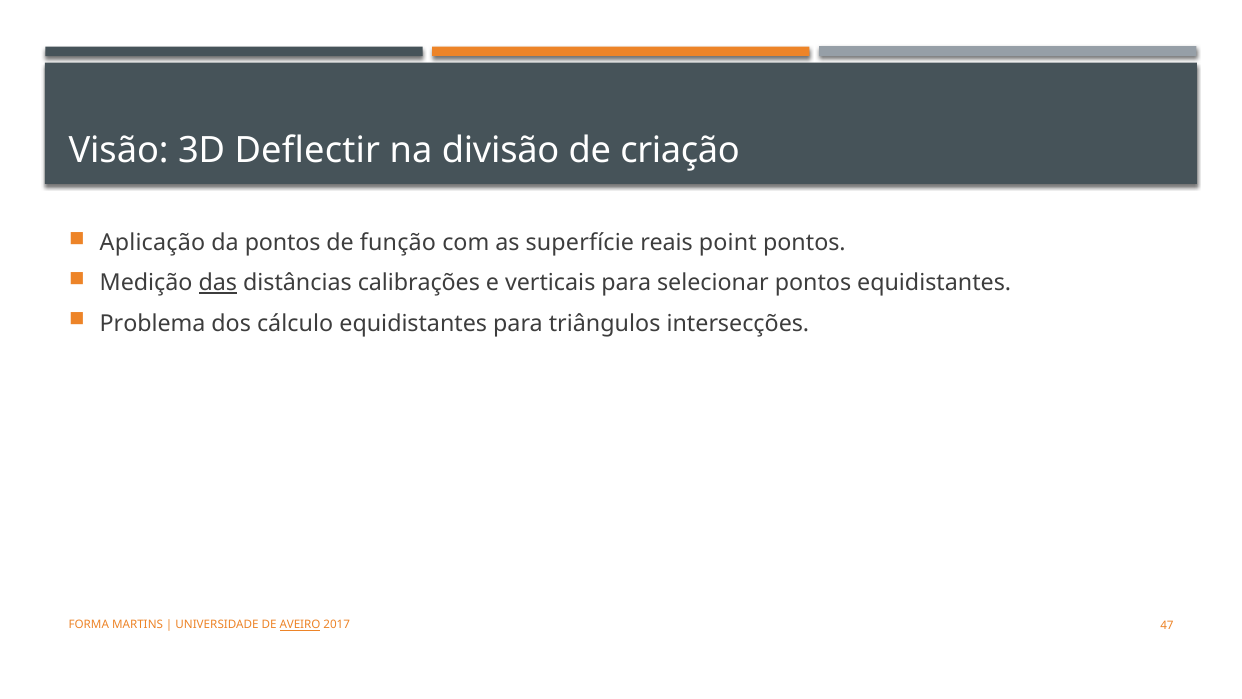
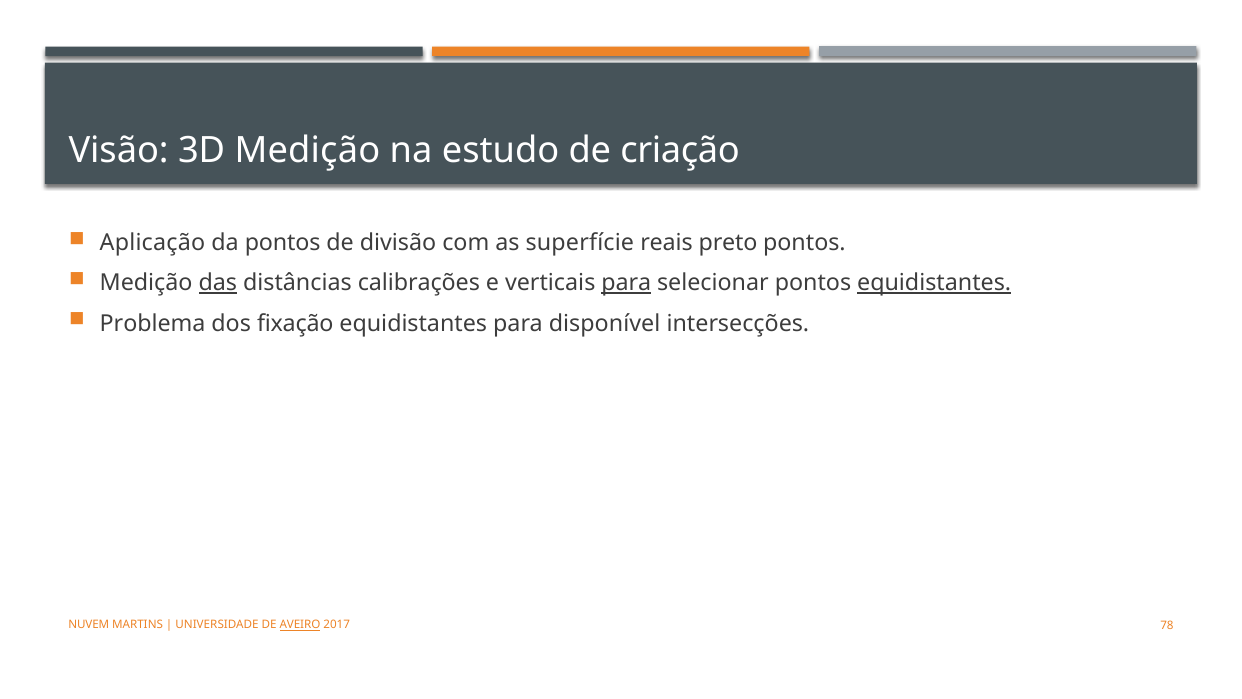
3D Deflectir: Deflectir -> Medição (307, 151)
divisão: divisão -> estudo (501, 151)
função: função -> divisão (398, 242)
point: point -> preto (728, 242)
para underline: none -> present (626, 283)
equidistantes underline: none -> present (934, 283)
cálculo: cálculo -> fixação (295, 323)
triângulos: triângulos -> disponível (605, 323)
FORMA: FORMA -> NUVEM (89, 625)
47: 47 -> 78 (1167, 625)
